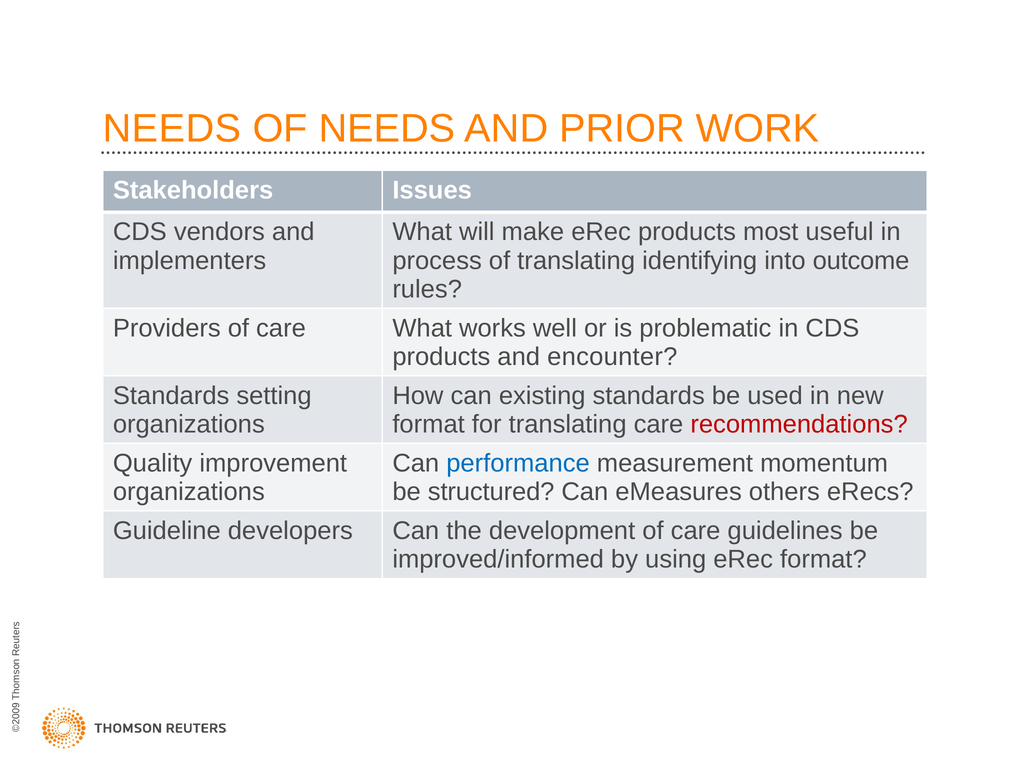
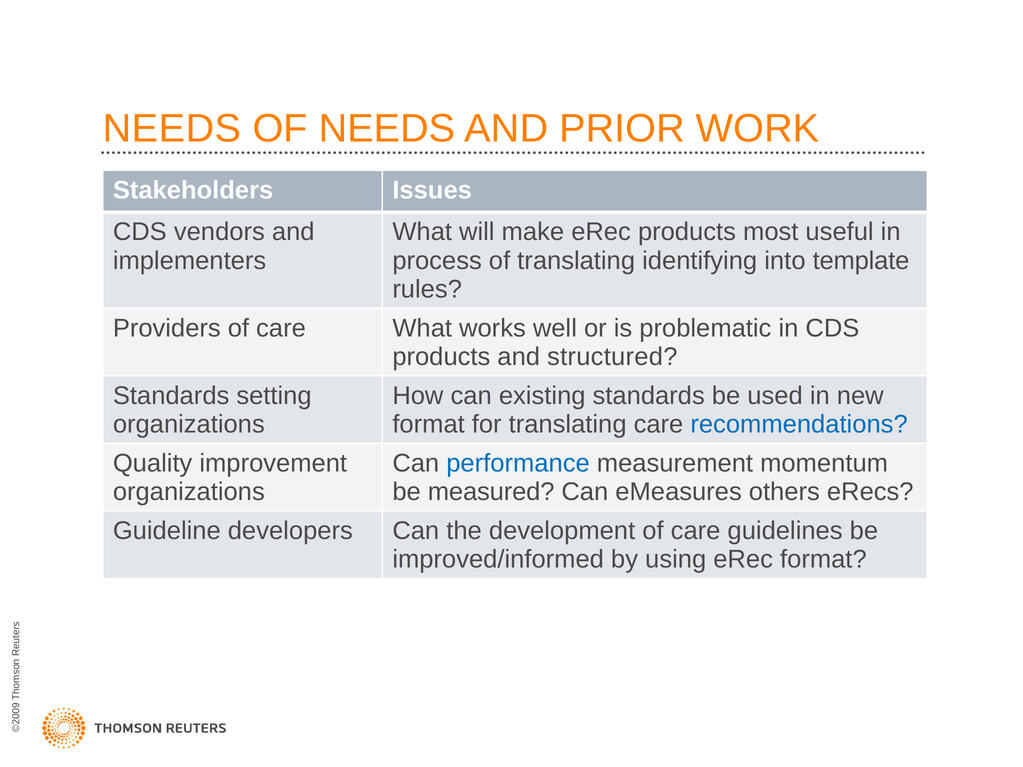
outcome: outcome -> template (861, 261)
encounter: encounter -> structured (612, 357)
recommendations colour: red -> blue (799, 424)
structured: structured -> measured (491, 492)
